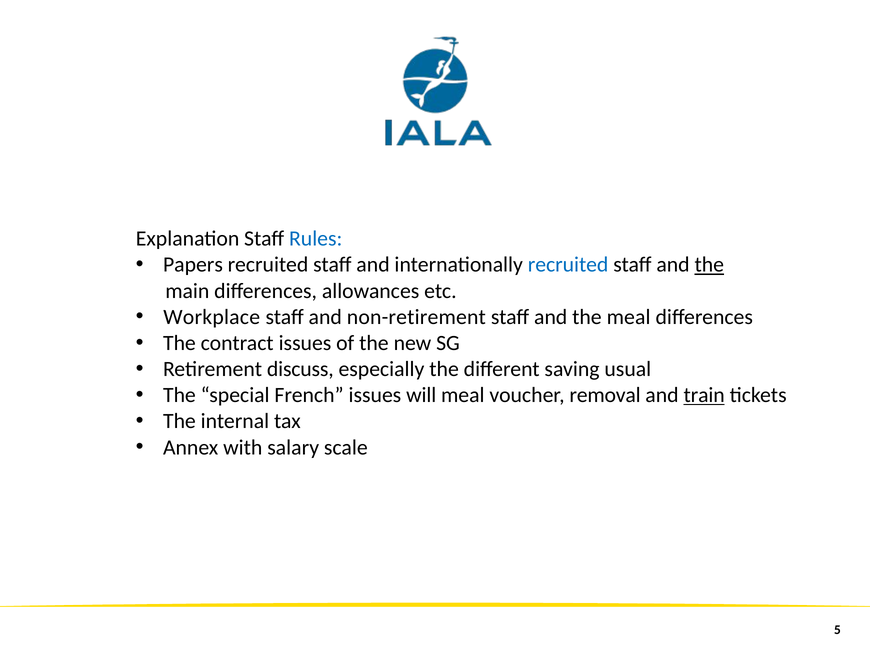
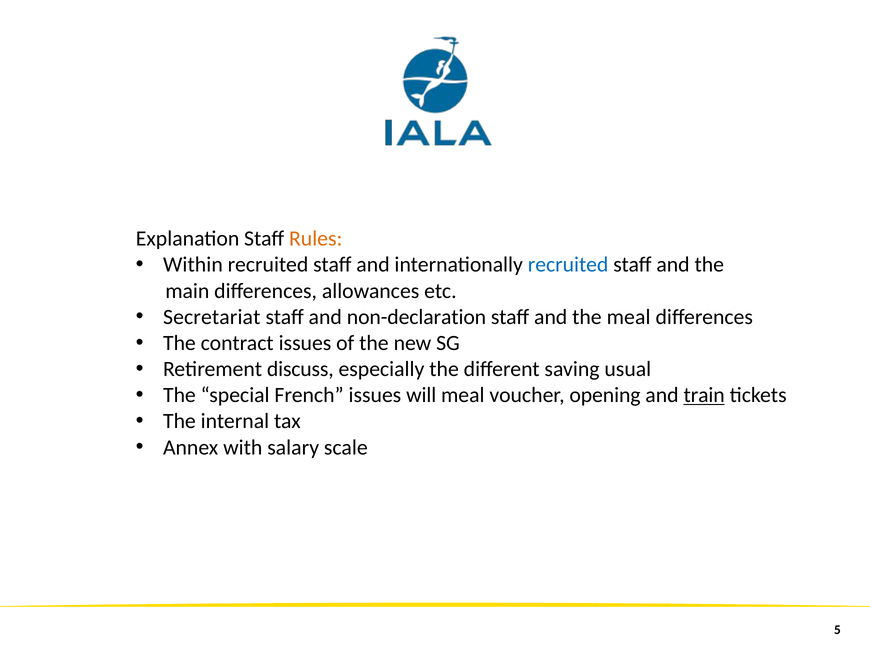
Rules colour: blue -> orange (316, 239)
Papers: Papers -> Within (193, 265)
the underline: present -> none (709, 265)
Workplace: Workplace -> Secretariat (212, 317)
non-retirement: non-retirement -> non-declaration (416, 317)
removal: removal -> opening (605, 395)
